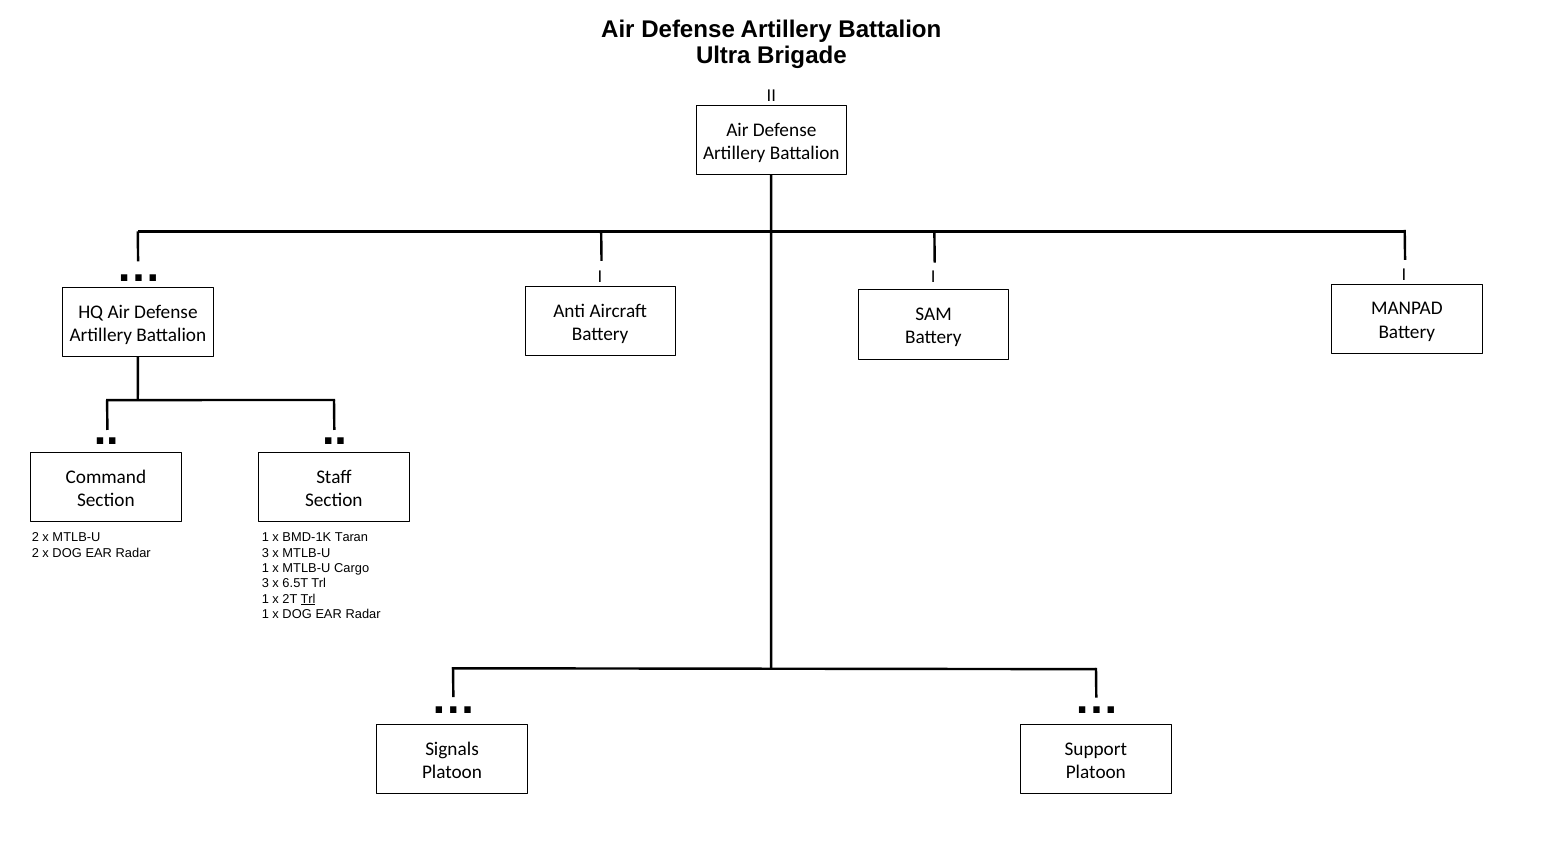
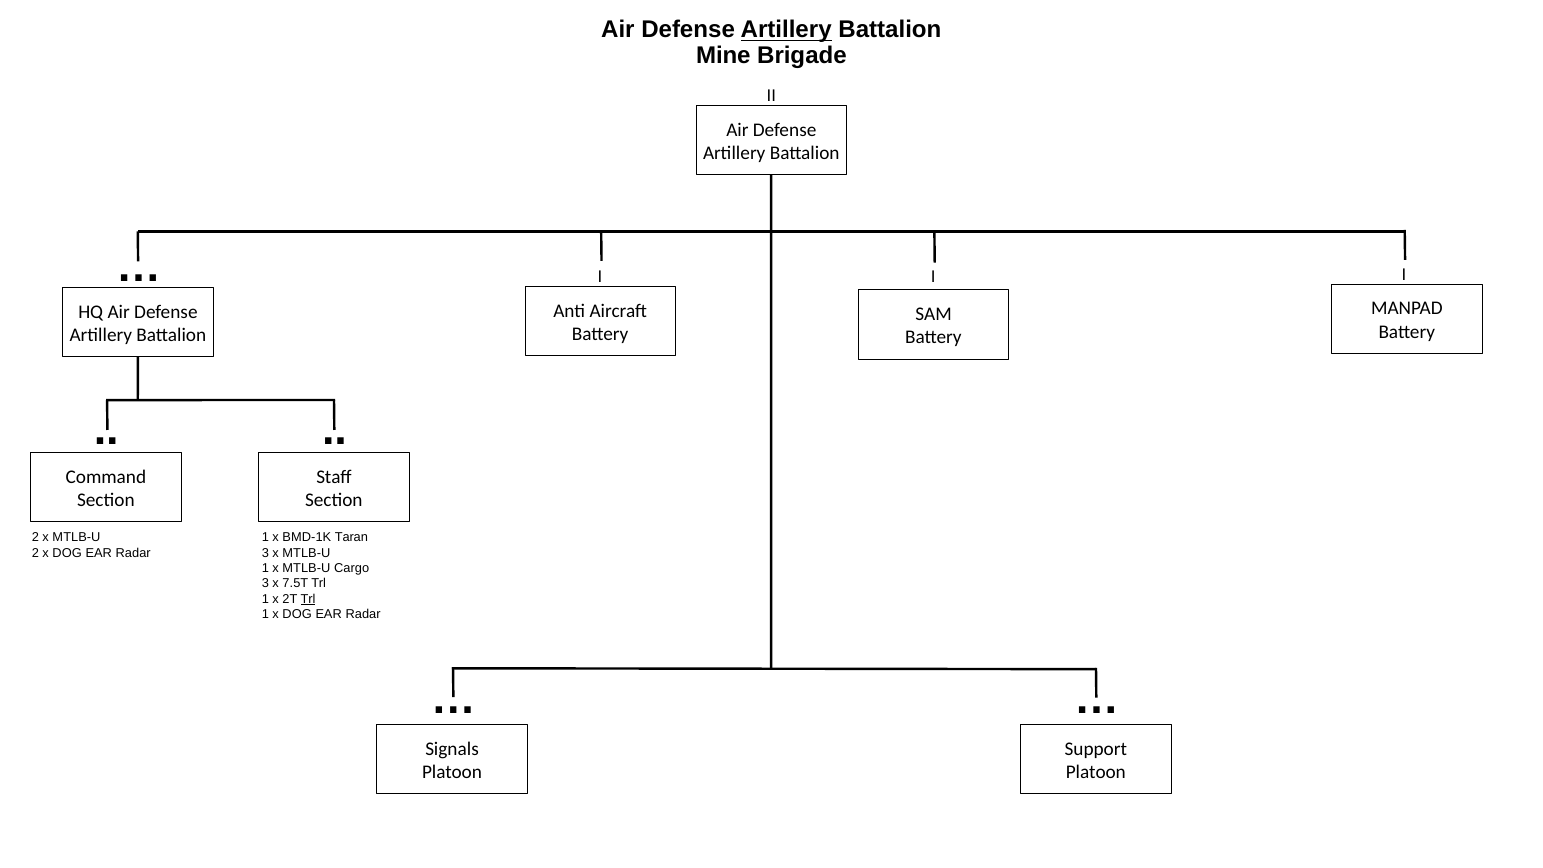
Artillery underline: none -> present (786, 30)
Ultra: Ultra -> Mine (723, 56)
6.5T: 6.5T -> 7.5T (295, 584)
